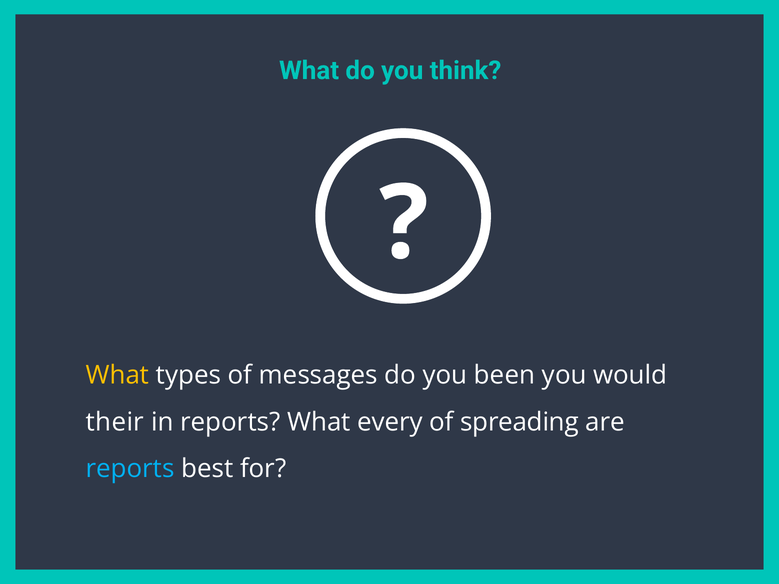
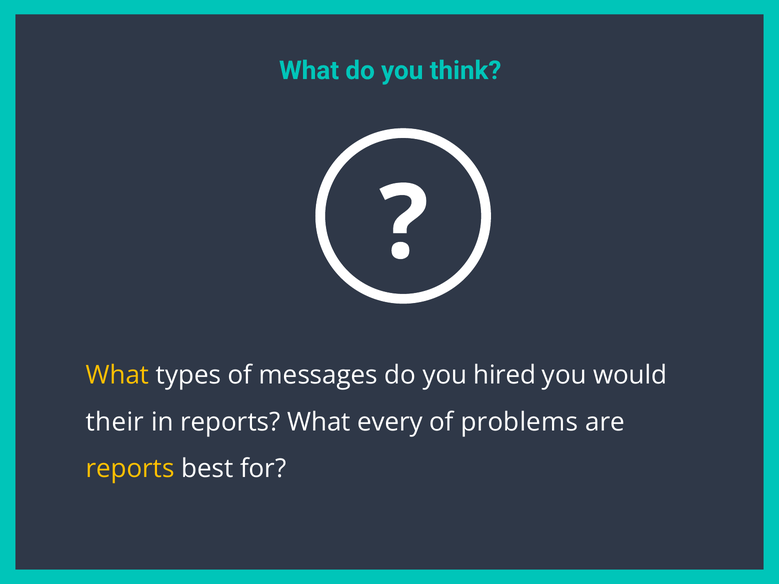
been: been -> hired (505, 376)
spreading: spreading -> problems (519, 422)
reports colour: light blue -> yellow (130, 469)
